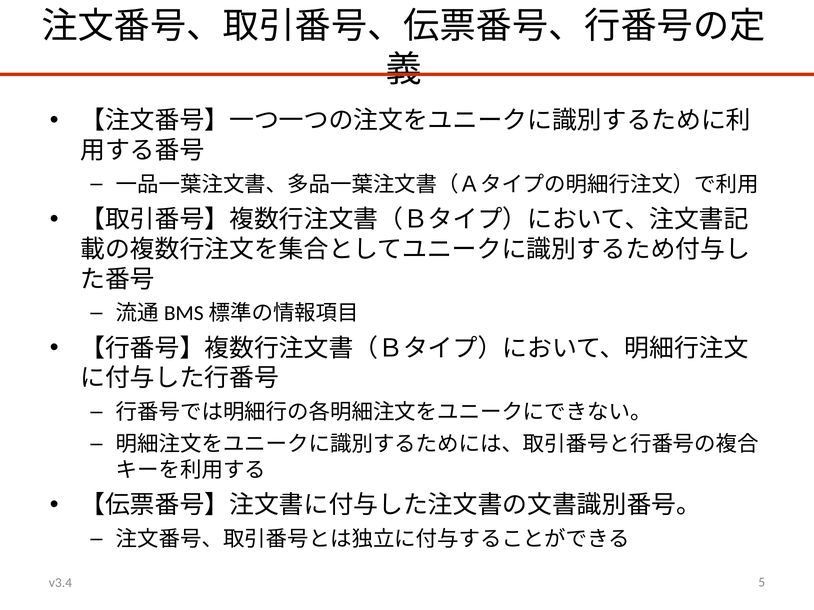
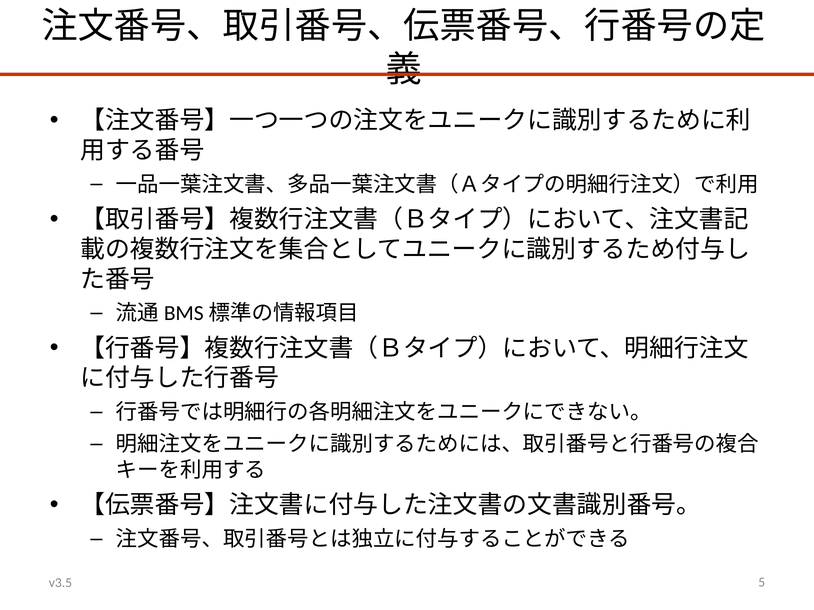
v3.4: v3.4 -> v3.5 (60, 583)
